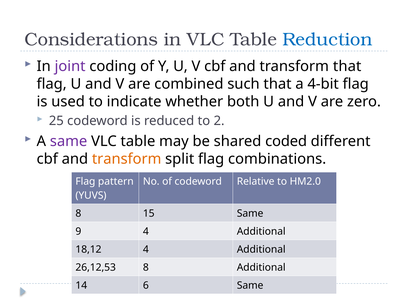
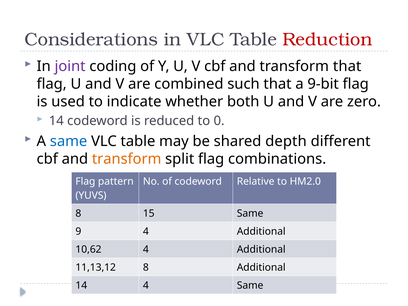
Reduction colour: blue -> red (328, 39)
4-bit: 4-bit -> 9-bit (323, 84)
25: 25 -> 14 (56, 121)
2: 2 -> 0 (219, 121)
same colour: purple -> blue (69, 141)
coded: coded -> depth (286, 141)
18,12: 18,12 -> 10,62 (88, 249)
26,12,53: 26,12,53 -> 11,13,12 (96, 267)
14 6: 6 -> 4 (146, 285)
